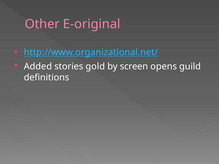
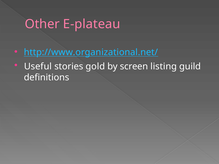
E-original: E-original -> E-plateau (92, 24)
Added: Added -> Useful (38, 67)
opens: opens -> listing (164, 67)
